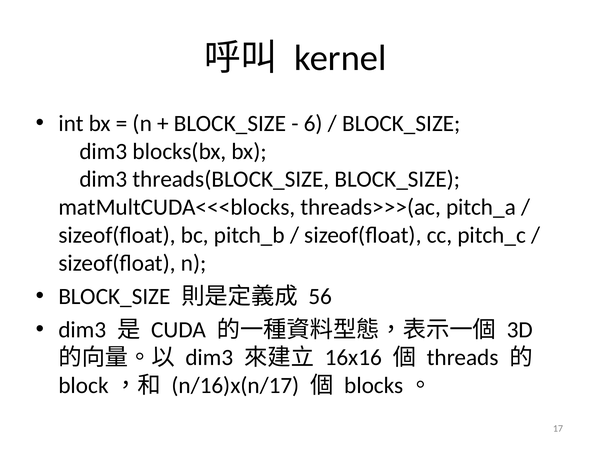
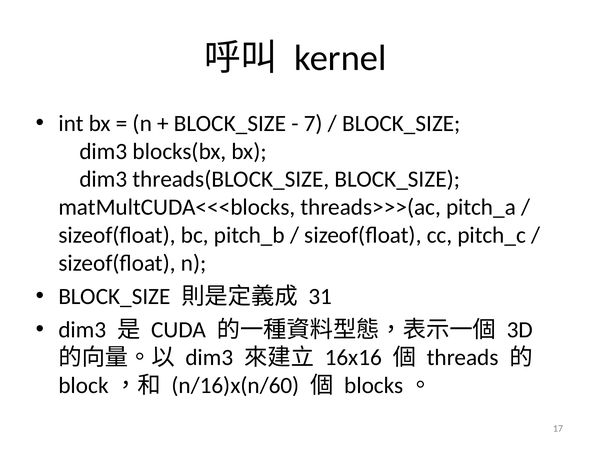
6: 6 -> 7 (313, 123)
56: 56 -> 31 (320, 297)
n/16)x(n/17: n/16)x(n/17 -> n/16)x(n/60 (235, 386)
